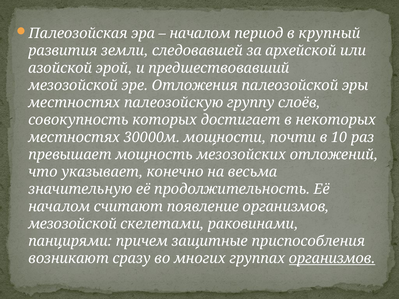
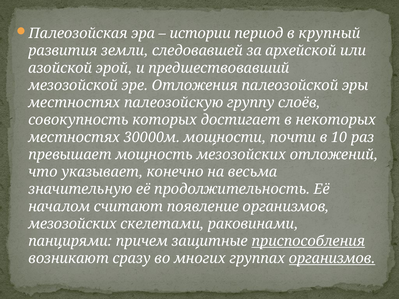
началом: началом -> истории (200, 33)
мезозойской: мезозойской -> мезозойских (73, 224)
приспособления underline: none -> present (308, 241)
